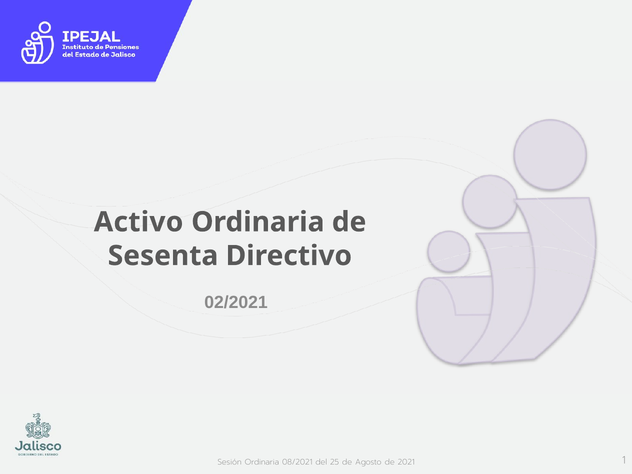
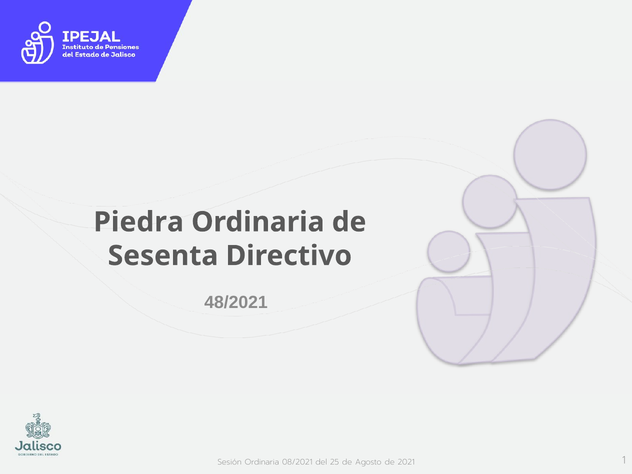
Activo: Activo -> Piedra (139, 222)
02/2021: 02/2021 -> 48/2021 (236, 303)
